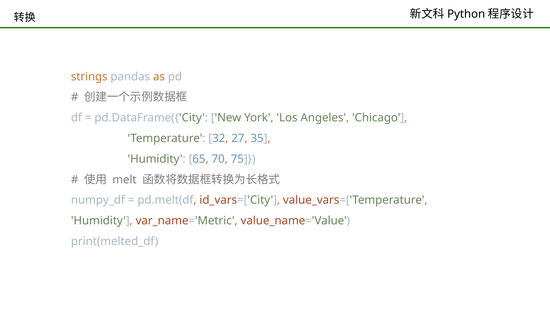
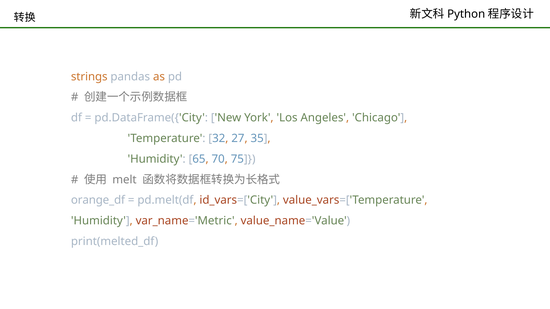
numpy_df: numpy_df -> orange_df (98, 200)
